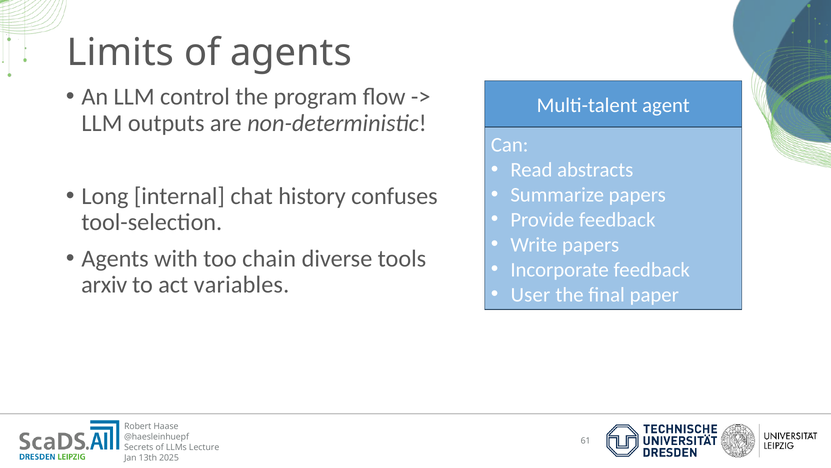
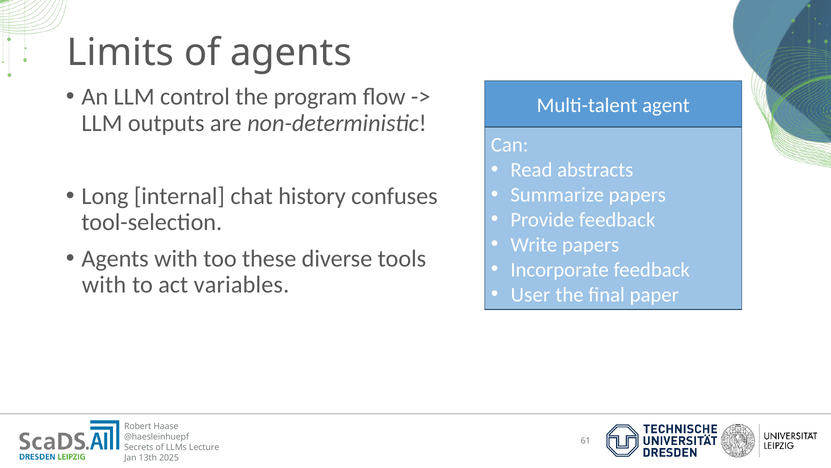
chain: chain -> these (269, 258)
arxiv: arxiv -> with (104, 285)
